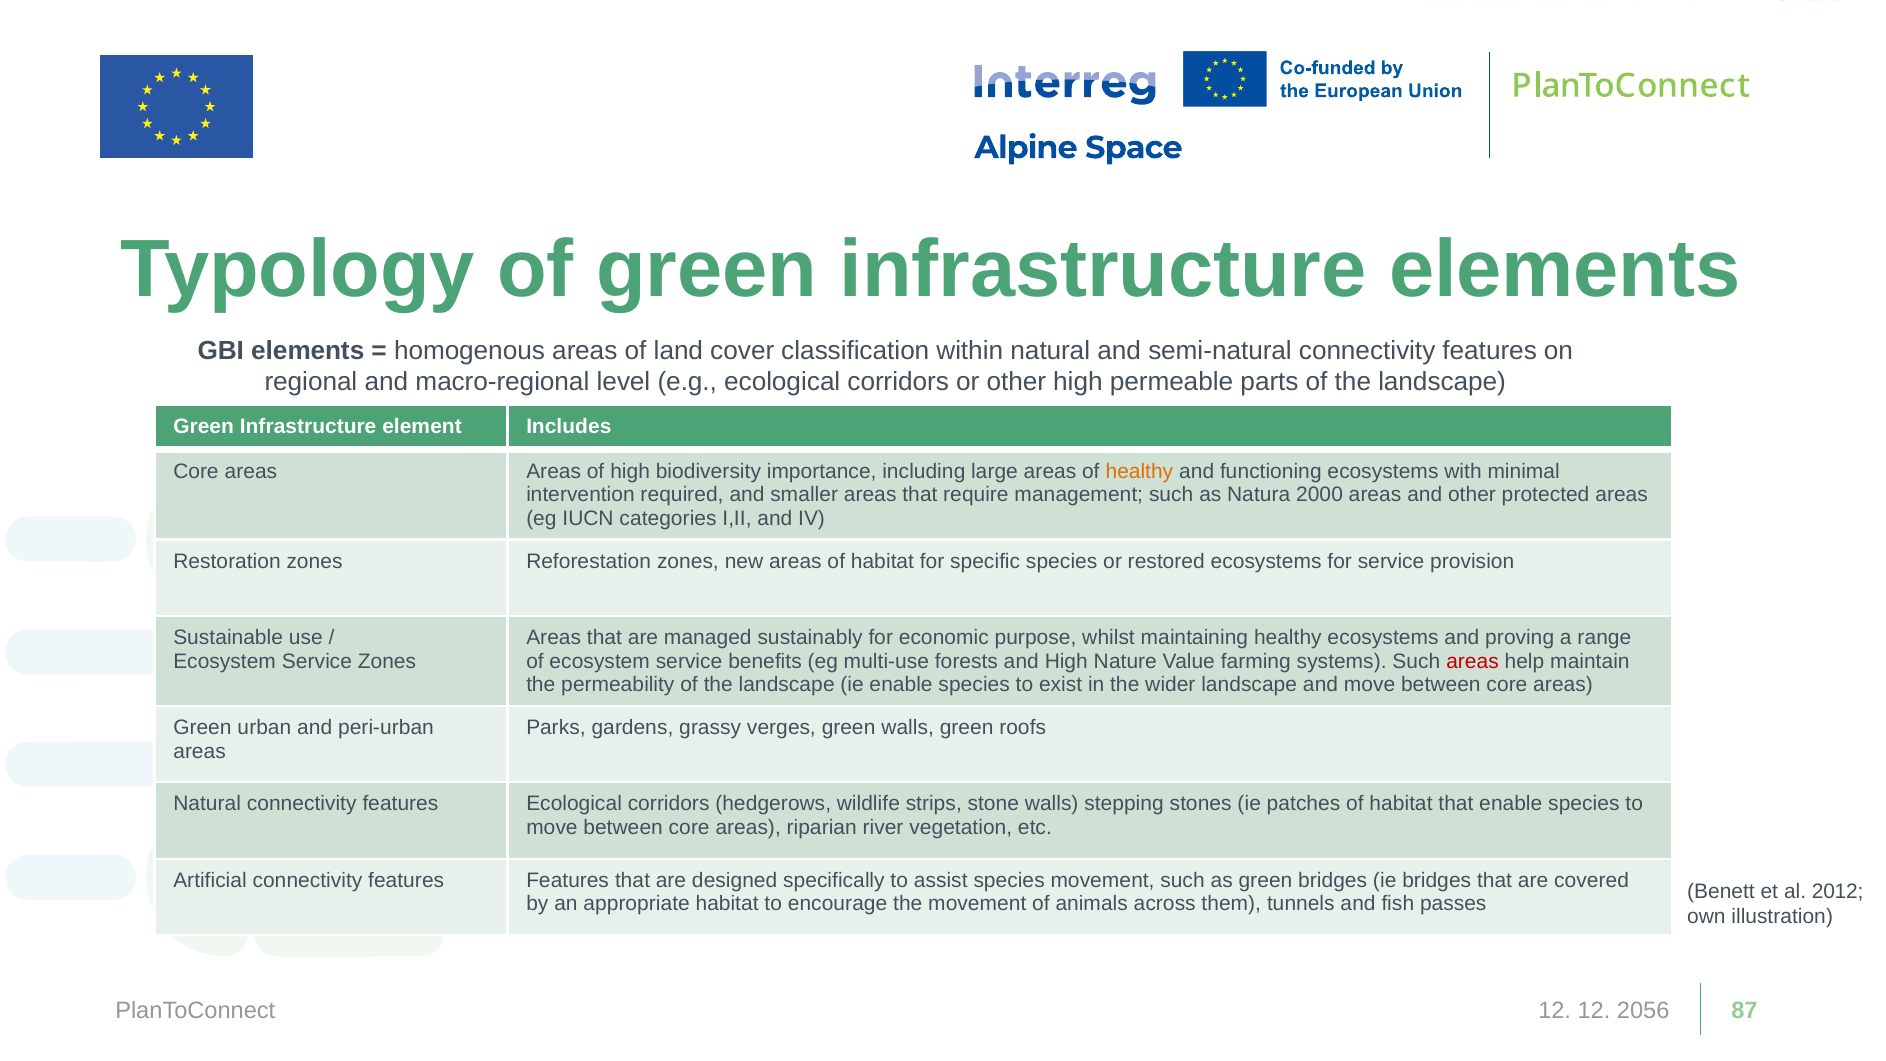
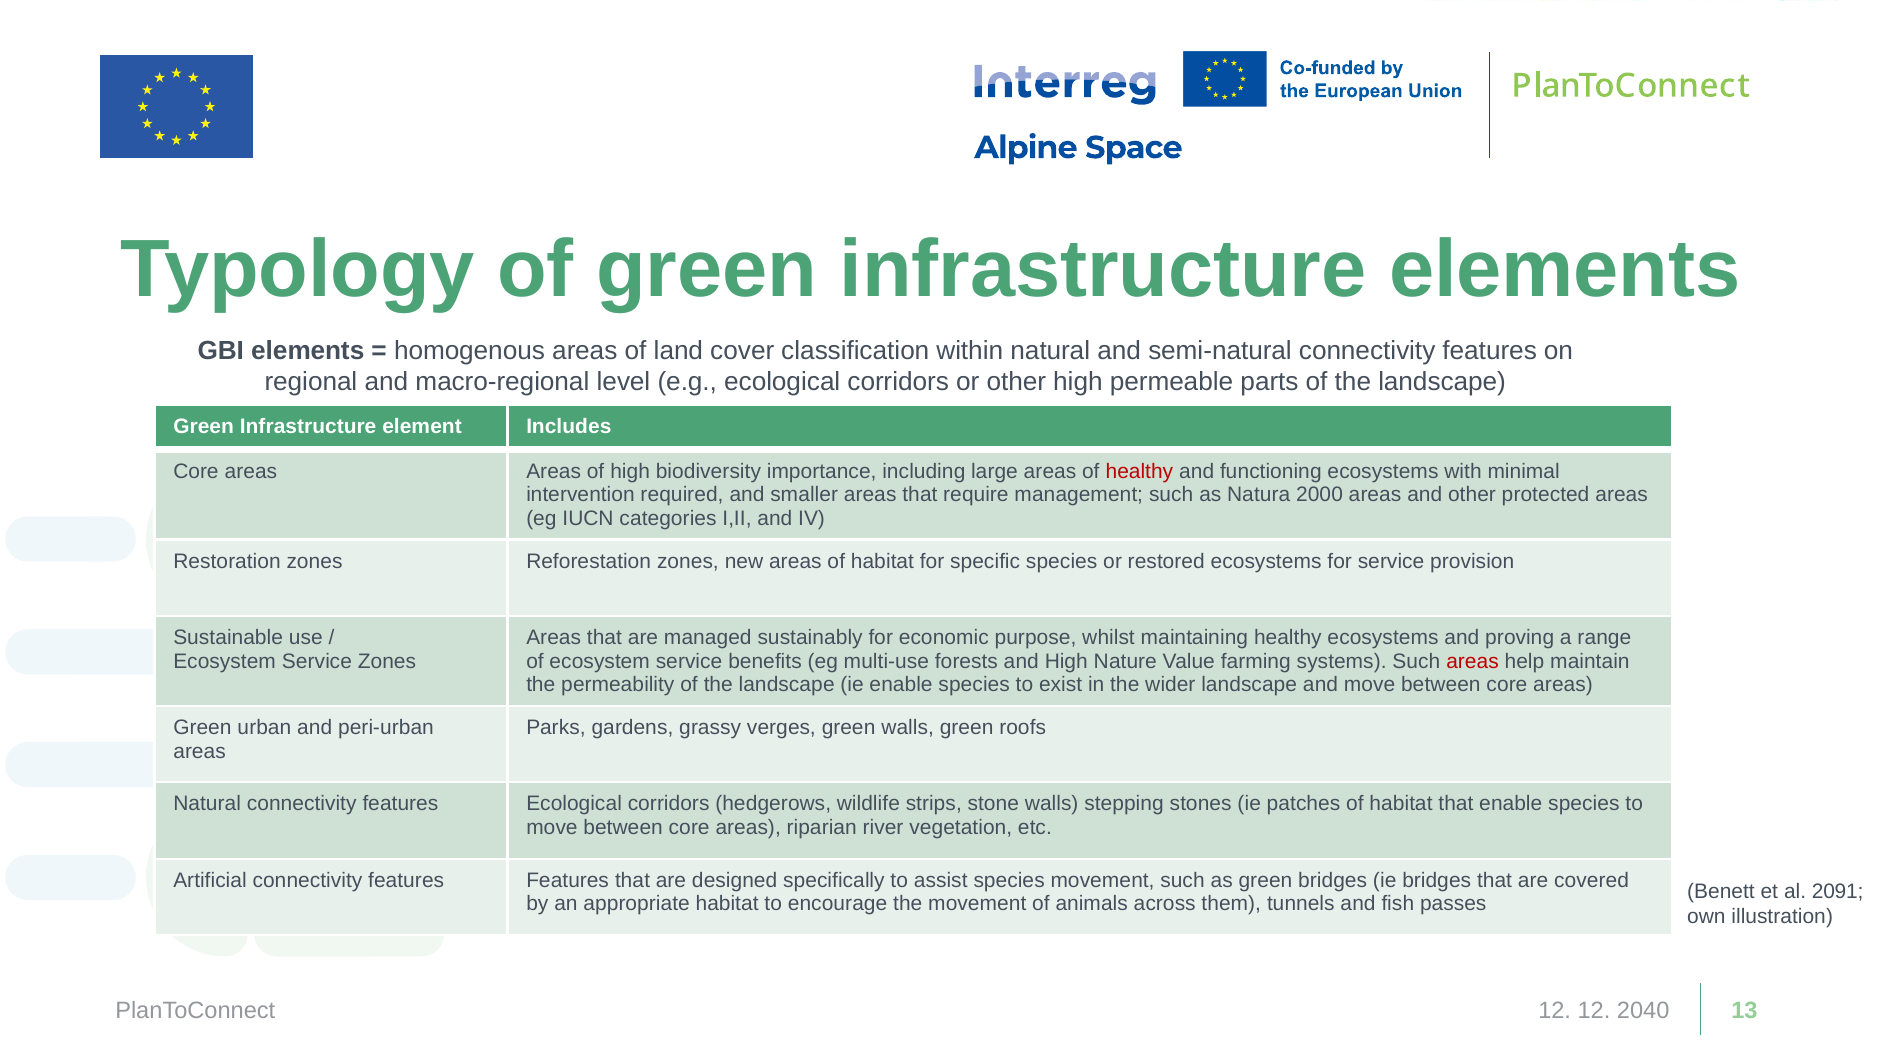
healthy colour: orange -> red (1139, 471)
2012: 2012 -> 2091 (1838, 892)
2056: 2056 -> 2040 (1643, 1011)
87: 87 -> 13 (1744, 1011)
